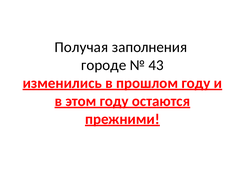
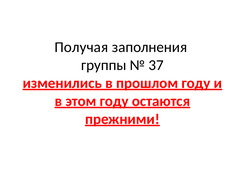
городе: городе -> группы (104, 65)
43: 43 -> 37 (156, 65)
